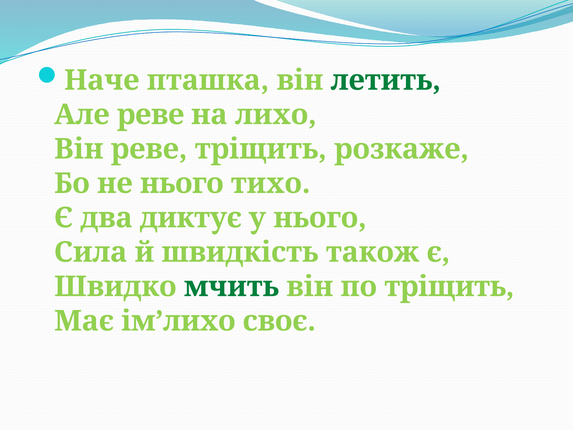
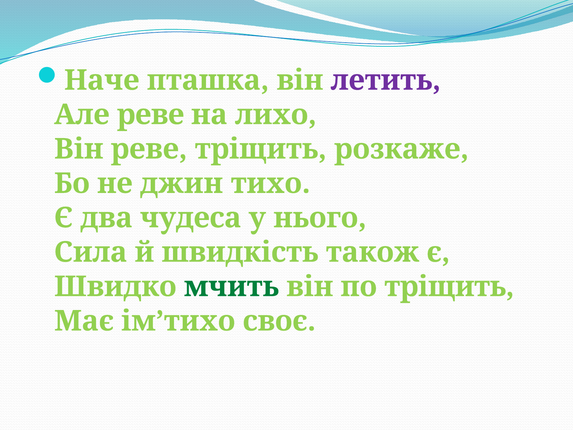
летить colour: green -> purple (386, 80)
не нього: нього -> джин (182, 183)
диктує: диктує -> чудеса (191, 218)
ім’лихо: ім’лихо -> ім’тихо (178, 321)
